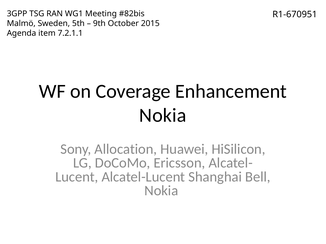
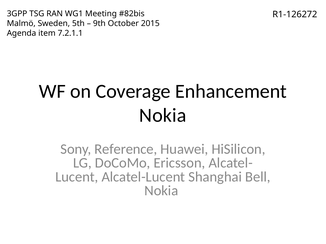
R1-670951: R1-670951 -> R1-126272 (295, 14)
Allocation: Allocation -> Reference (126, 149)
